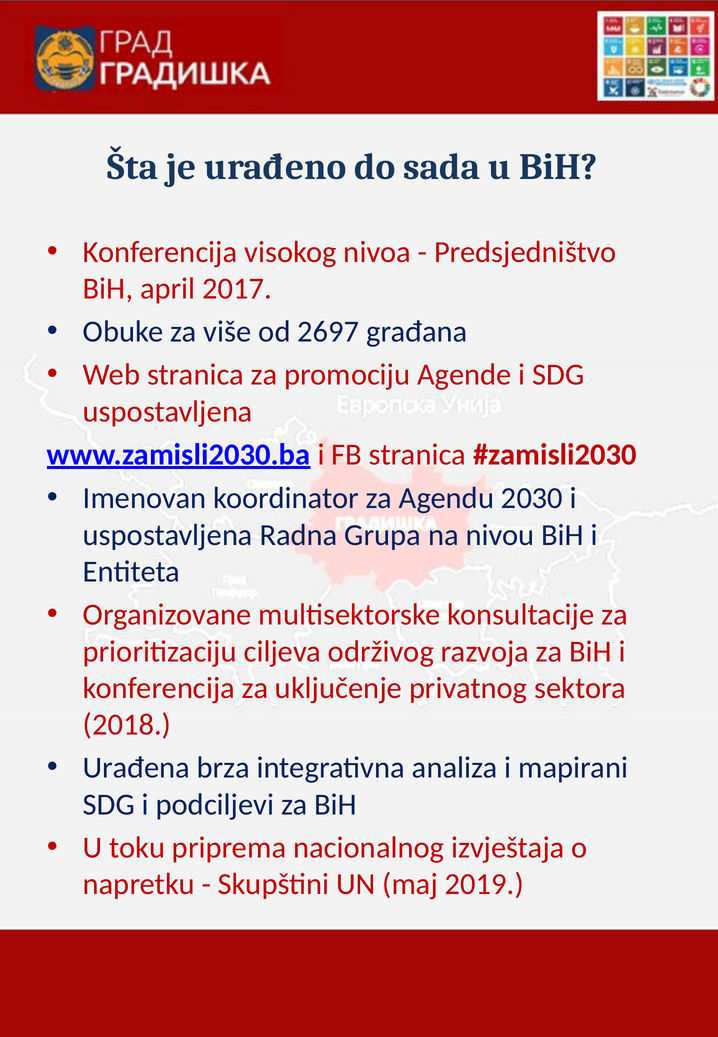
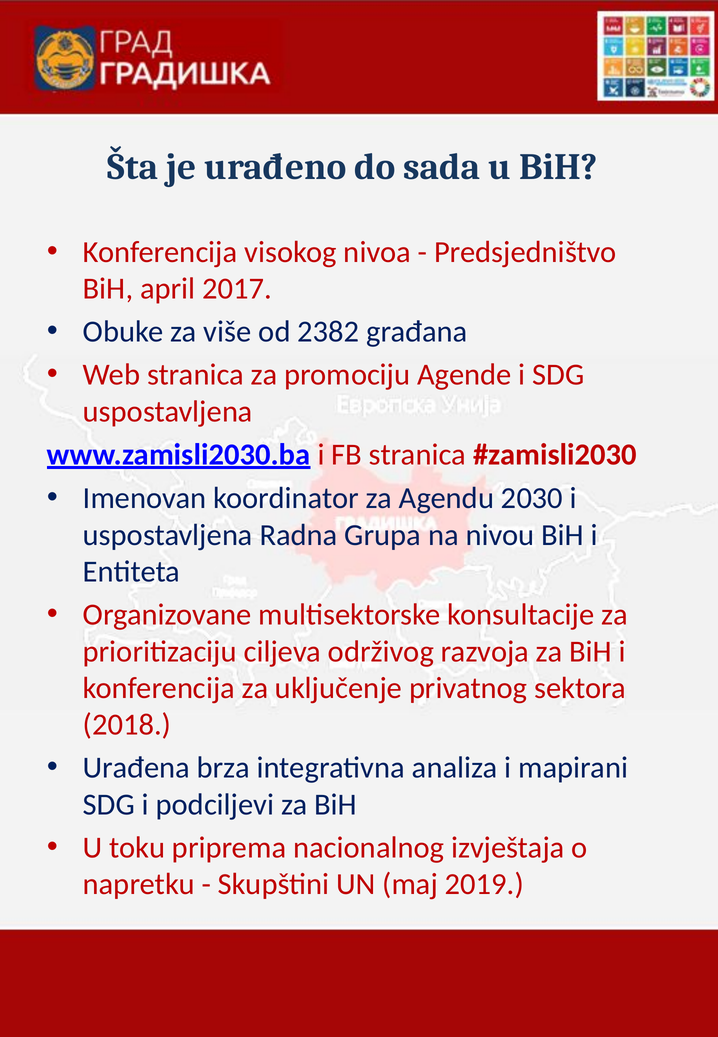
2697: 2697 -> 2382 (328, 332)
